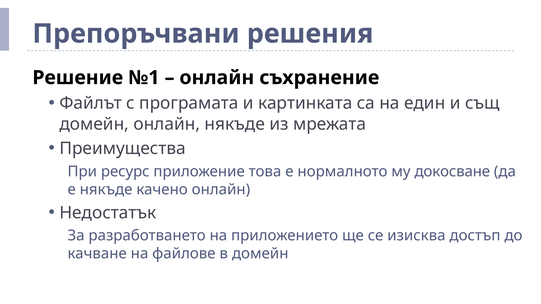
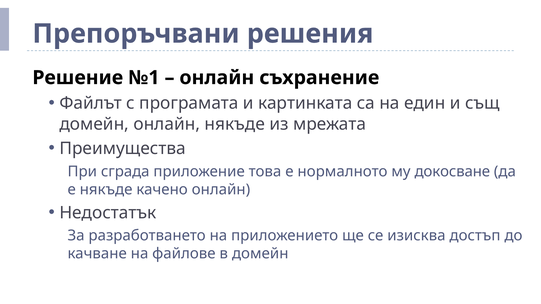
ресурс: ресурс -> сграда (125, 172)
